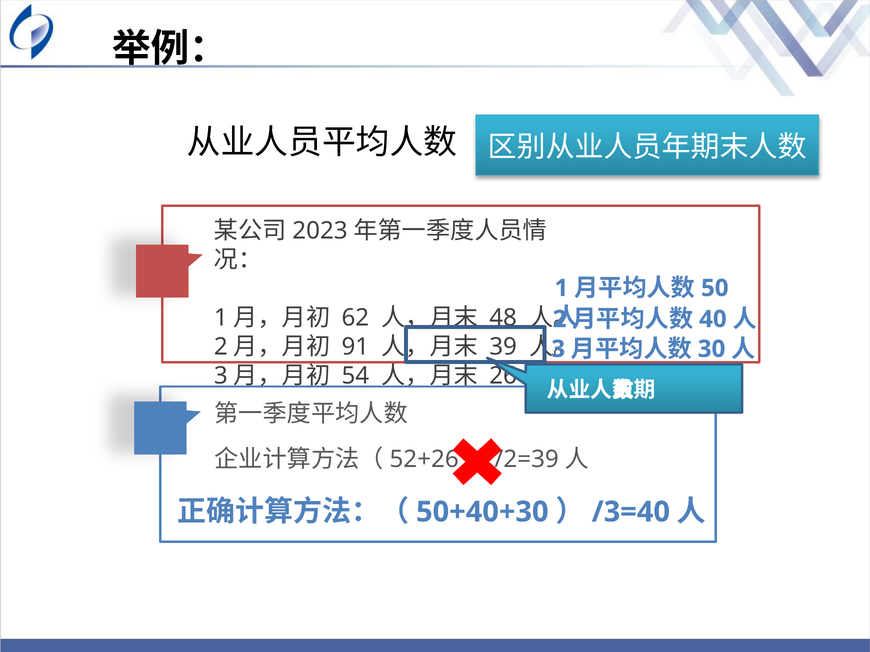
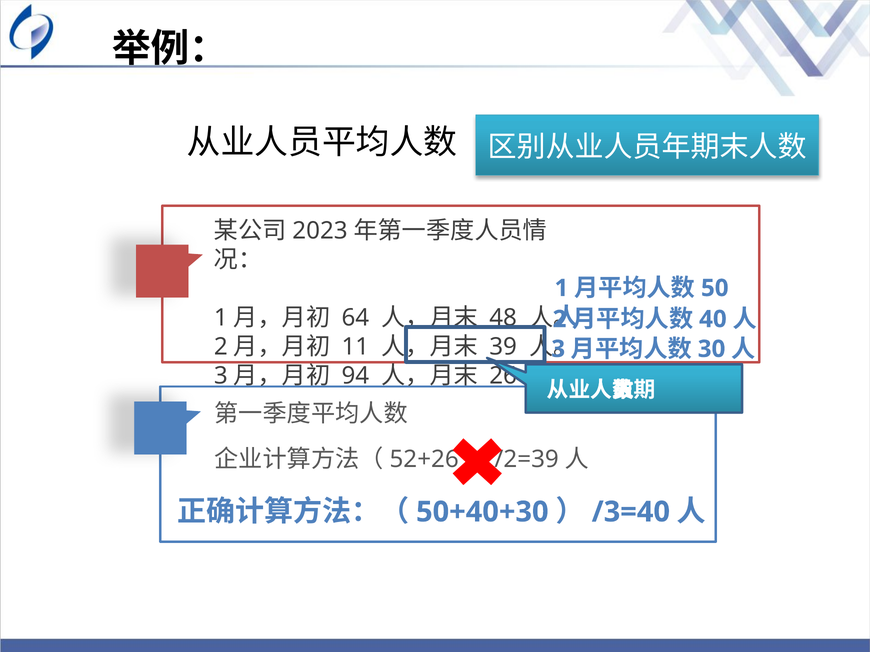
62: 62 -> 64 (355, 318)
91: 91 -> 11 (355, 347)
54: 54 -> 94 (355, 376)
